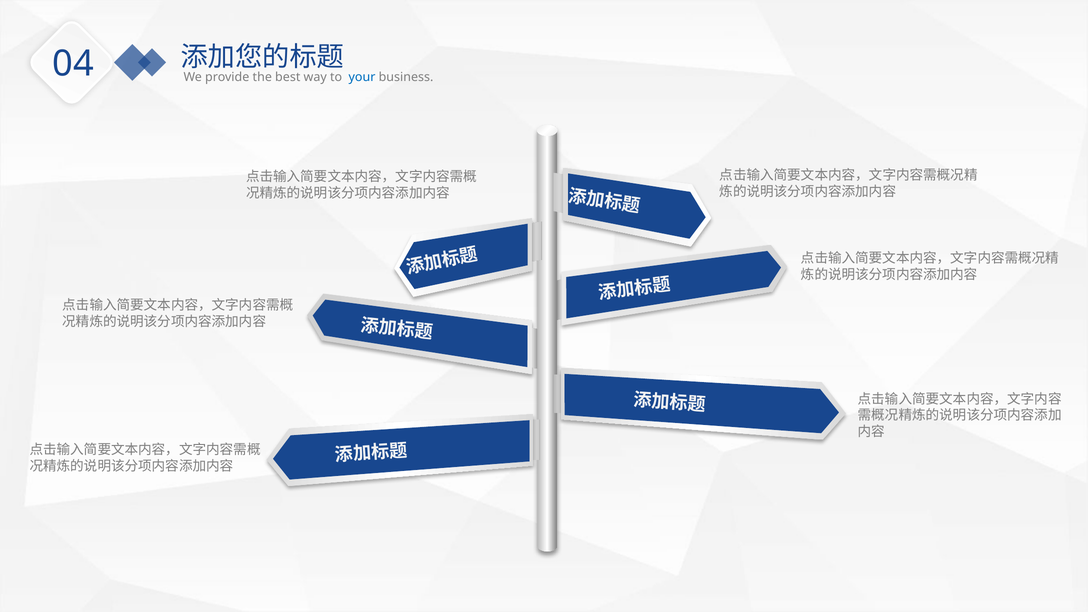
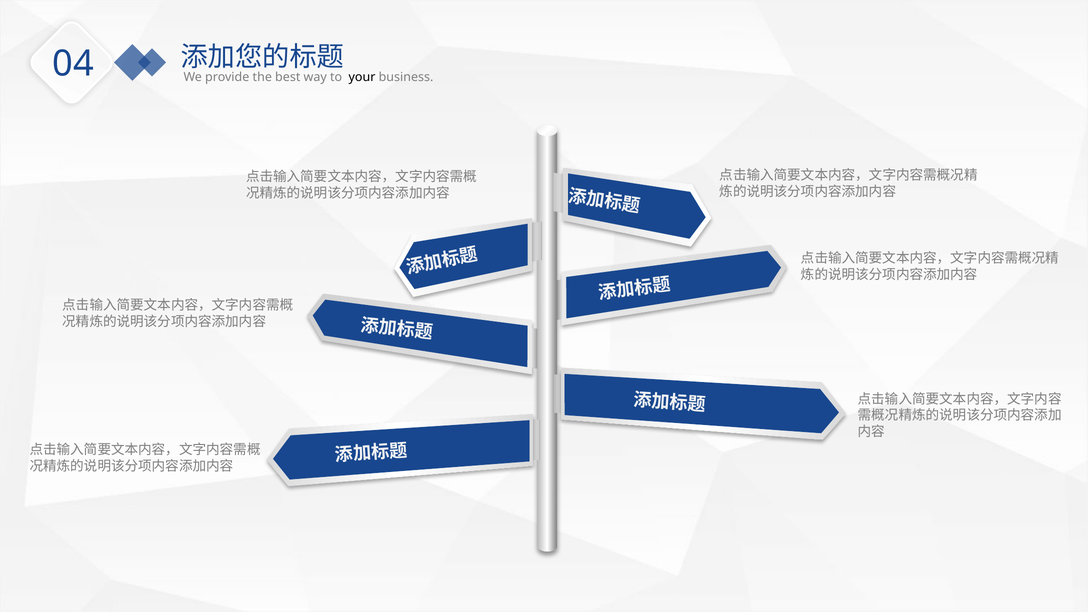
your colour: blue -> black (362, 77)
